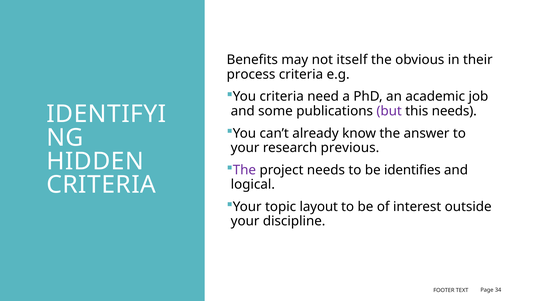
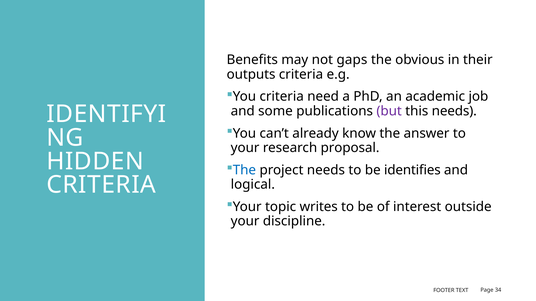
itself: itself -> gaps (352, 60)
process: process -> outputs (251, 74)
previous: previous -> proposal (350, 148)
The colour: purple -> blue (244, 170)
layout: layout -> writes (319, 207)
